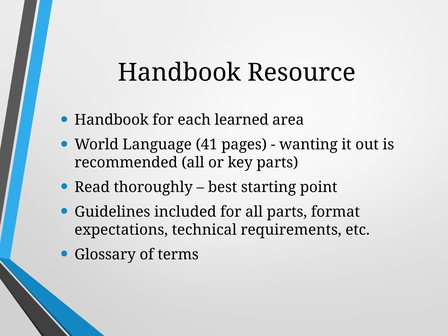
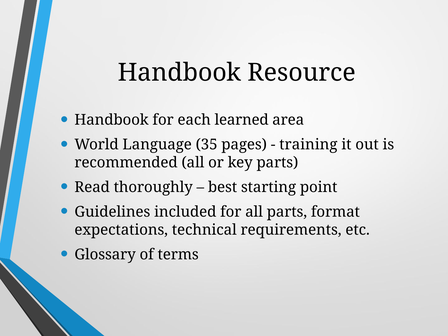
41: 41 -> 35 (207, 145)
wanting: wanting -> training (308, 145)
